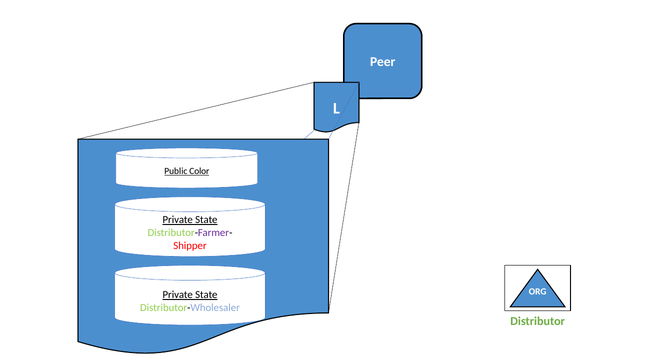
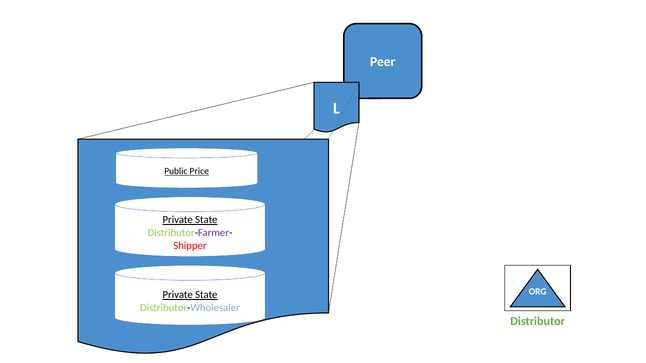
Color: Color -> Price (199, 171)
